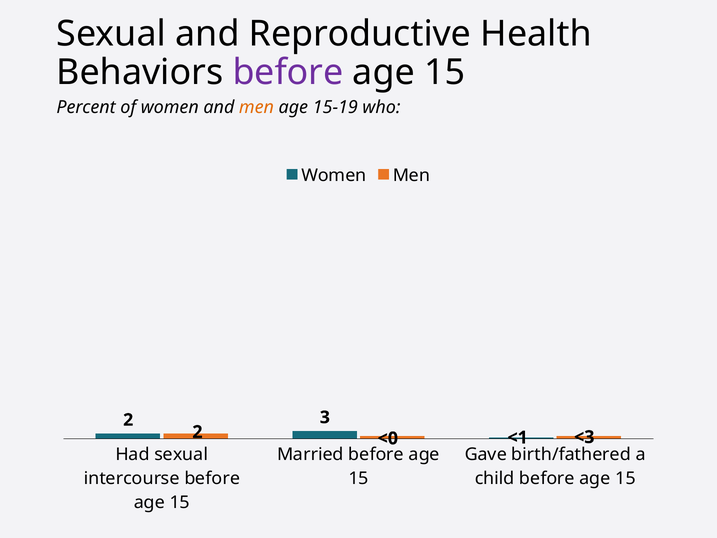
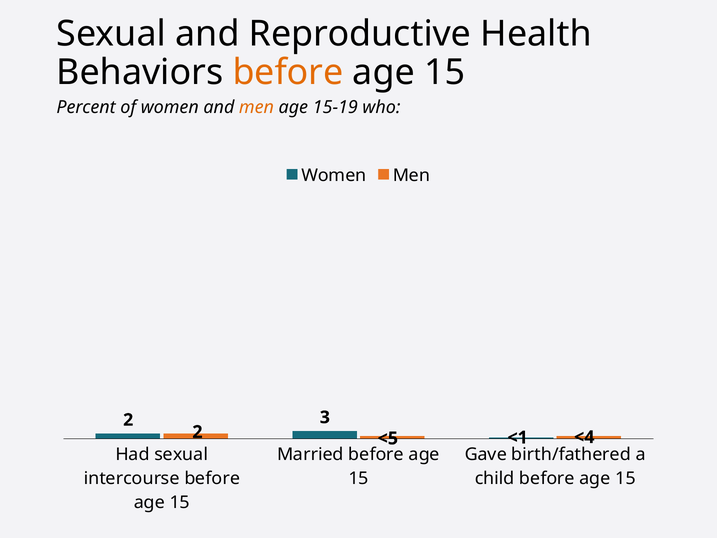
before colour: purple -> orange (288, 73)
<0: <0 -> <5 (388, 438)
<3: <3 -> <4 (584, 437)
